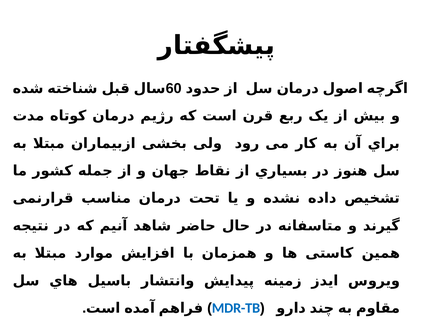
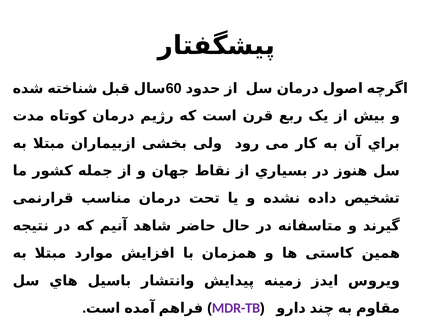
MDR-TB colour: blue -> purple (236, 308)
